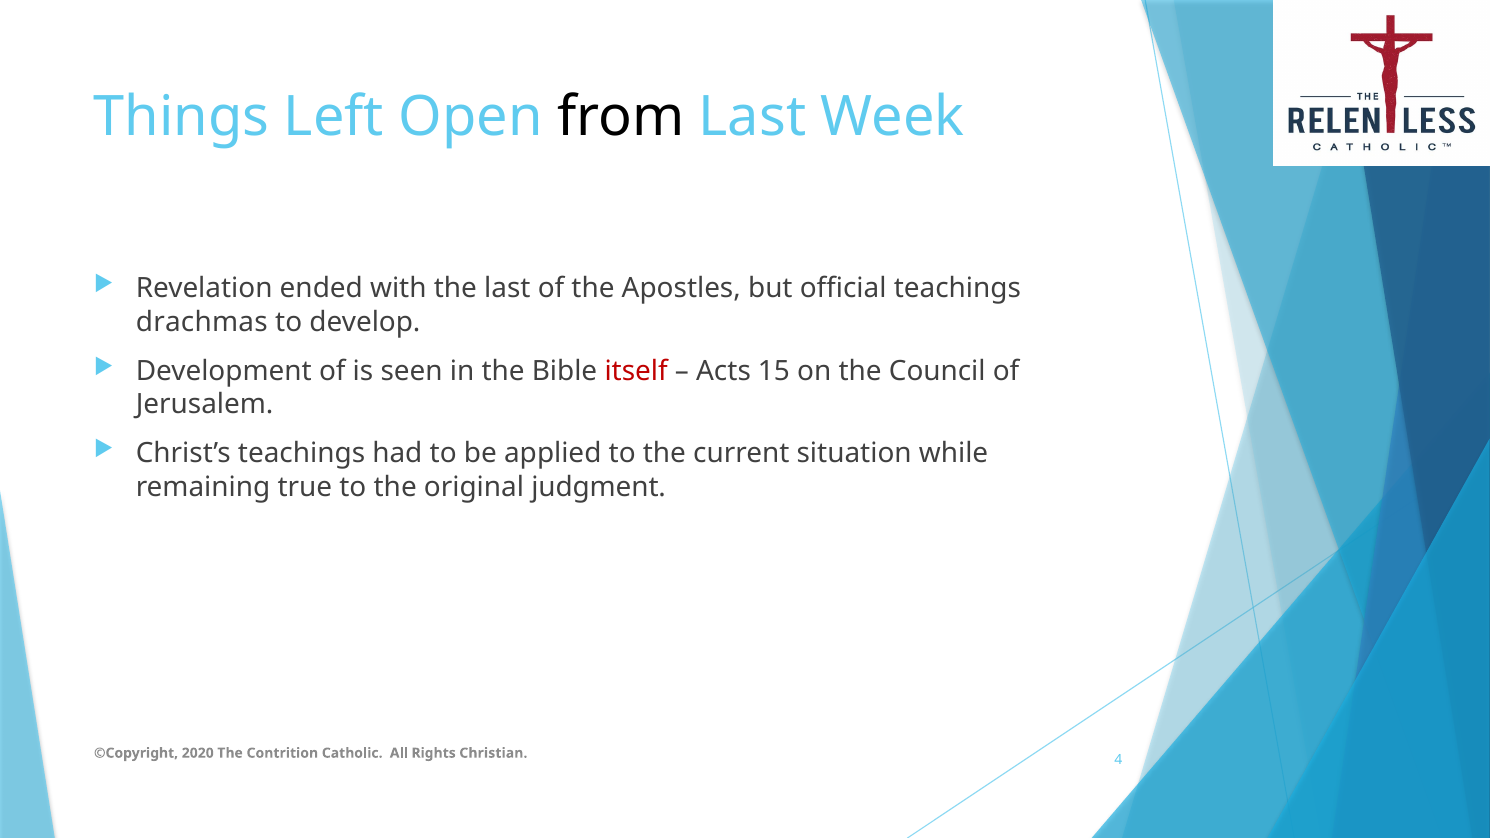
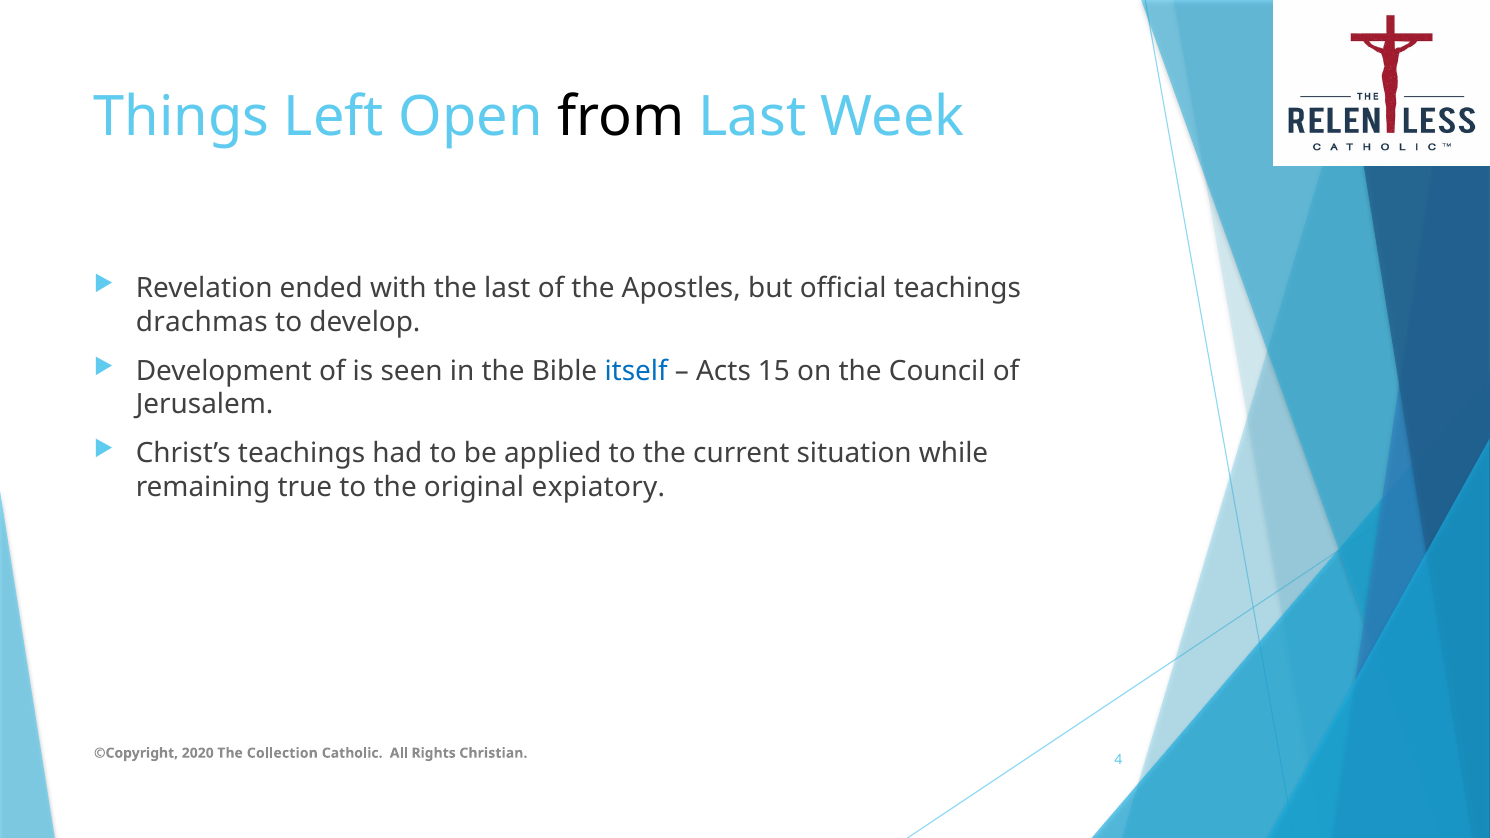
itself colour: red -> blue (636, 371)
judgment: judgment -> expiatory (598, 487)
Contrition: Contrition -> Collection (282, 753)
